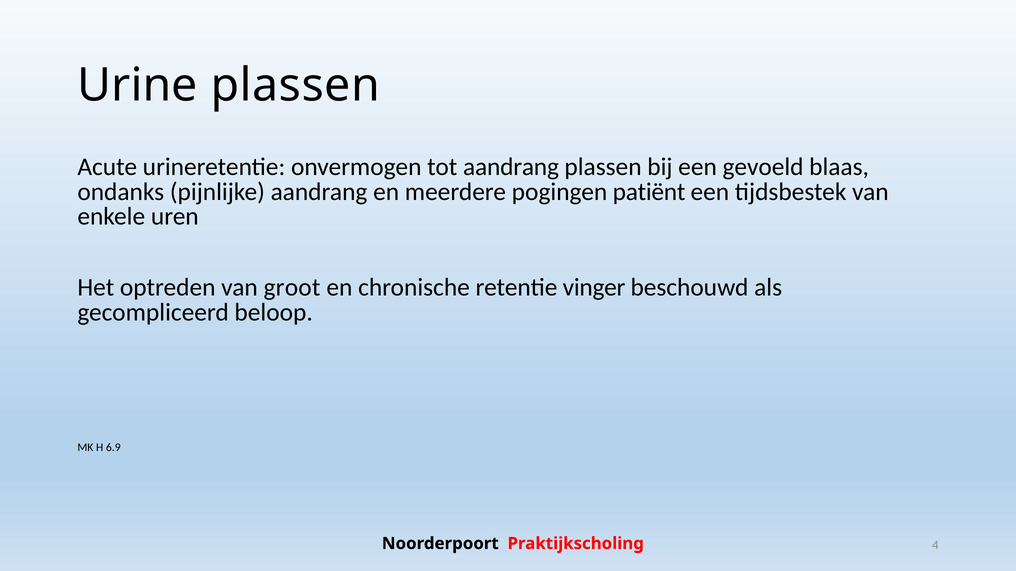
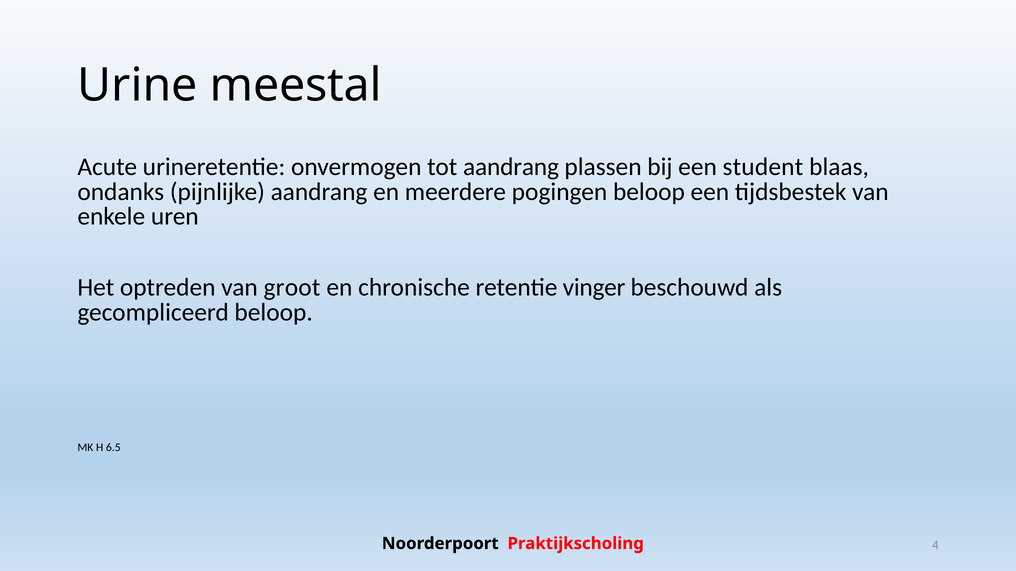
Urine plassen: plassen -> meestal (296, 85)
gevoeld: gevoeld -> student (763, 167)
pogingen patiënt: patiënt -> beloop (649, 192)
6.9: 6.9 -> 6.5 (113, 448)
